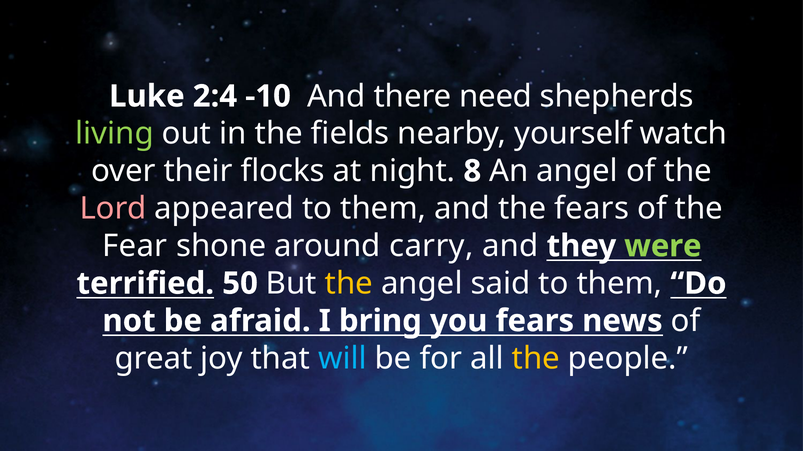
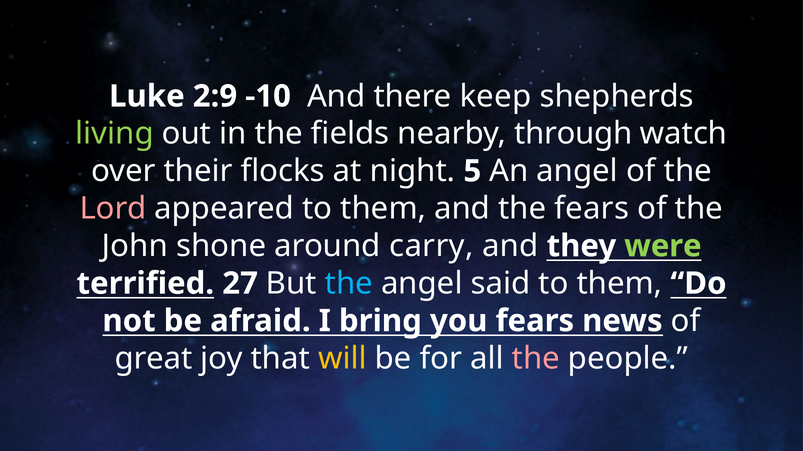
2:4: 2:4 -> 2:9 (215, 96)
need: need -> keep (495, 96)
yourself: yourself -> through (573, 134)
8: 8 -> 5 (472, 171)
Fear: Fear -> John (135, 246)
50: 50 -> 27 (240, 284)
the colour: yellow -> light blue (349, 284)
will colour: light blue -> yellow (342, 359)
the colour: yellow -> pink (536, 359)
